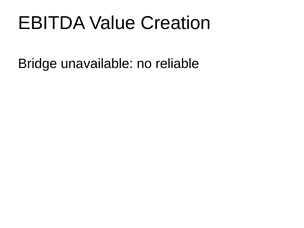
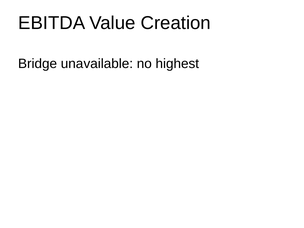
reliable: reliable -> highest (177, 64)
